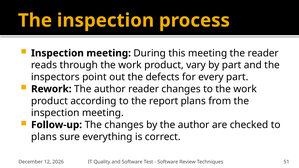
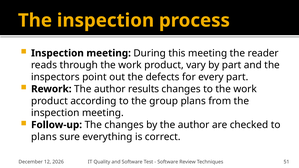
author reader: reader -> results (144, 89)
report: report -> group (164, 101)
